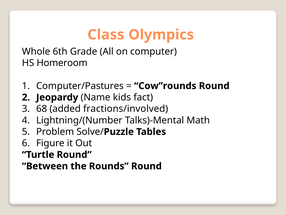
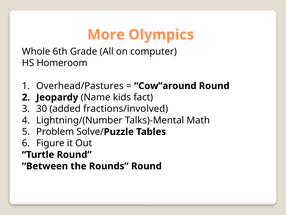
Class: Class -> More (106, 35)
Computer/Pastures: Computer/Pastures -> Overhead/Pastures (80, 86)
Cow”rounds: Cow”rounds -> Cow”around (165, 86)
68: 68 -> 30 (42, 109)
